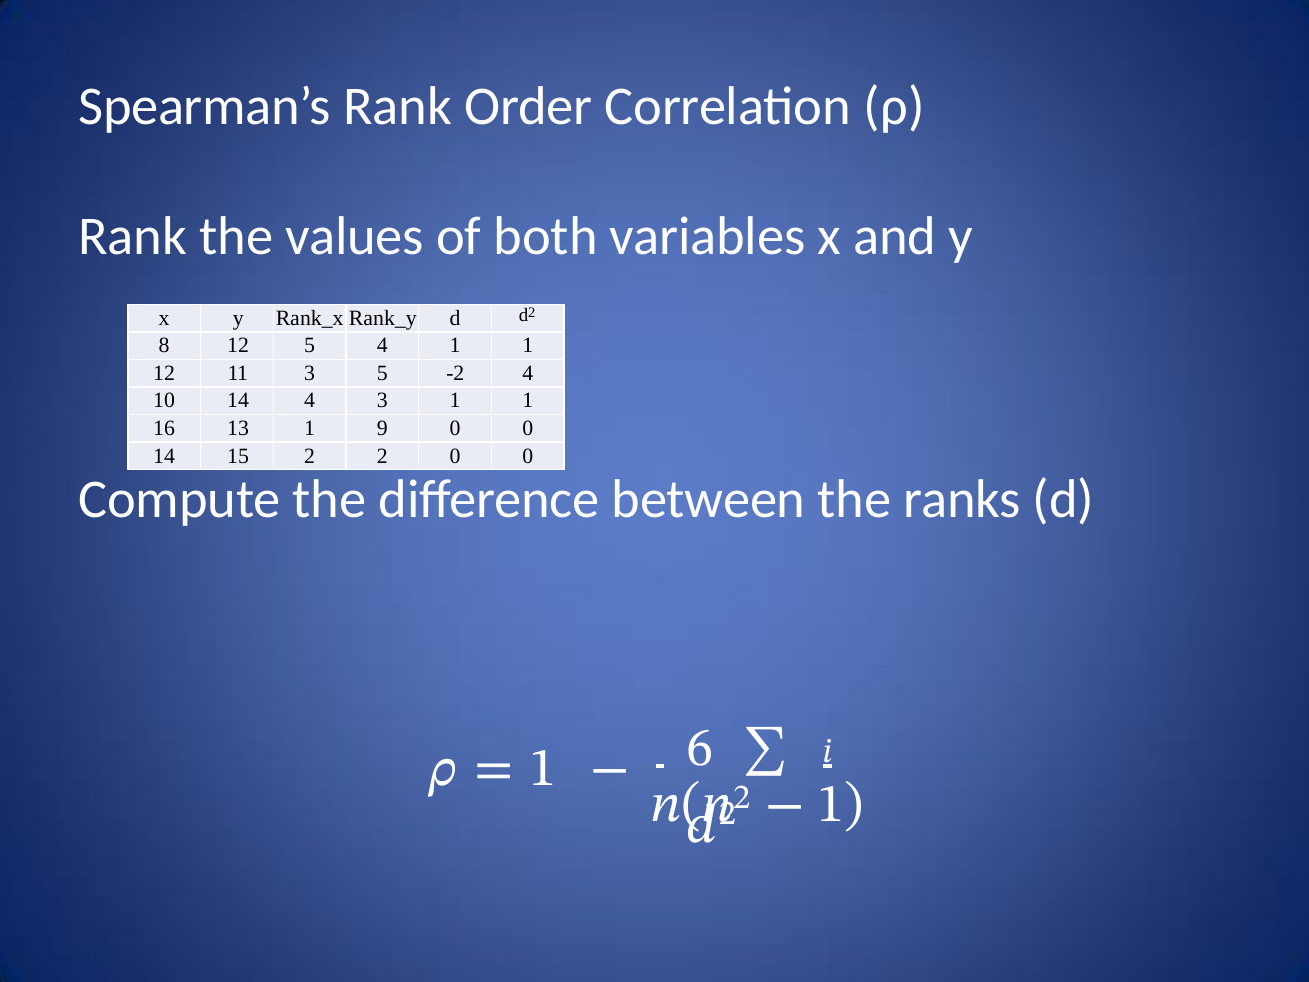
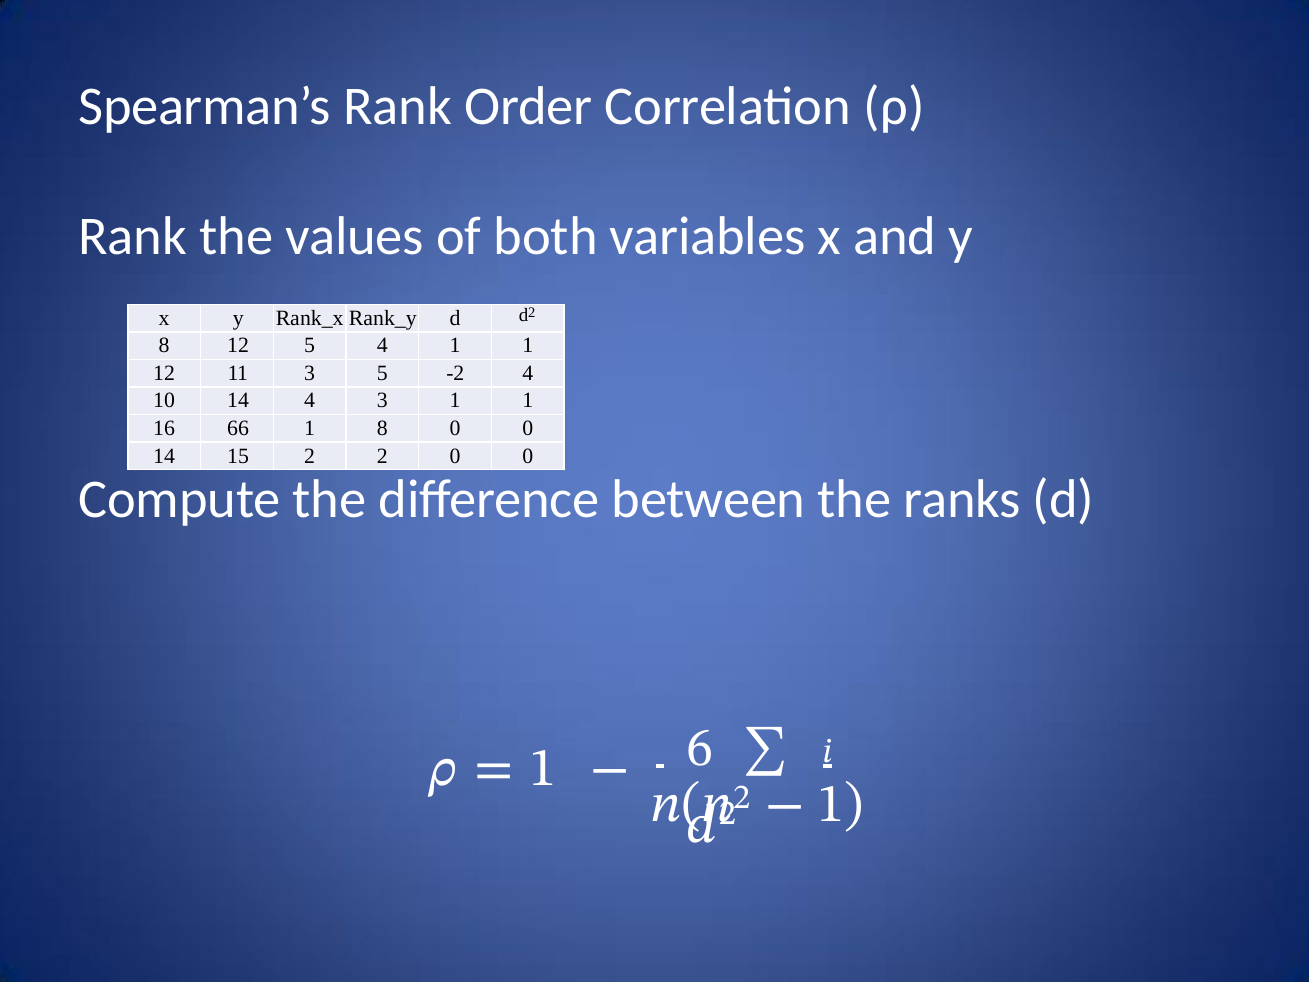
13: 13 -> 66 (238, 428)
1 9: 9 -> 8 (382, 428)
